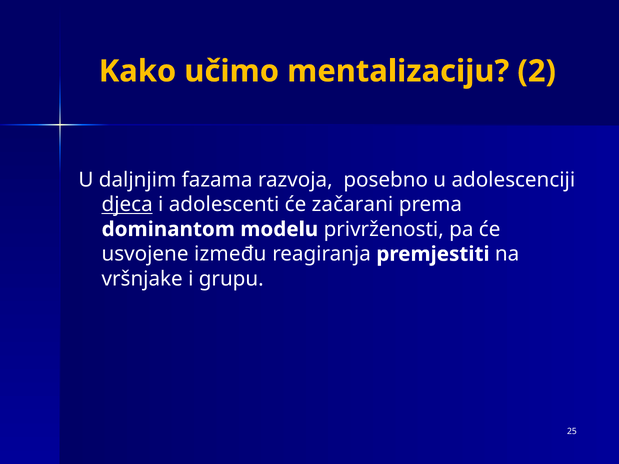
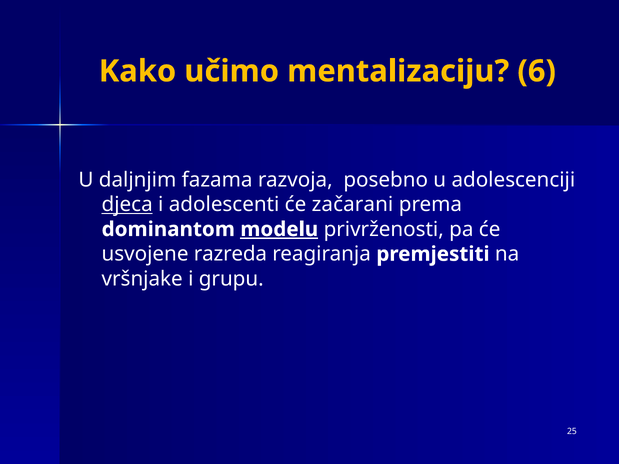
2: 2 -> 6 (537, 71)
modelu underline: none -> present (279, 229)
između: između -> razreda (230, 254)
